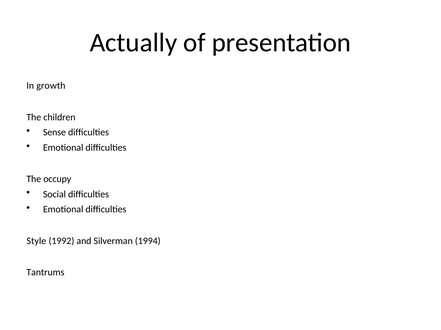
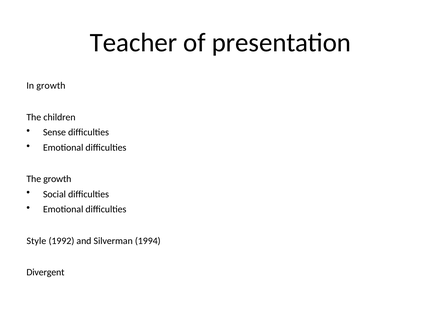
Actually: Actually -> Teacher (133, 43)
The occupy: occupy -> growth (57, 179)
Tantrums: Tantrums -> Divergent (45, 273)
